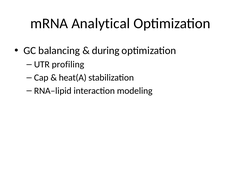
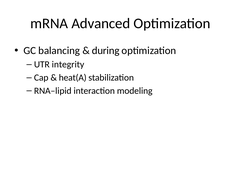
Analytical: Analytical -> Advanced (101, 23)
profiling: profiling -> integrity (68, 64)
